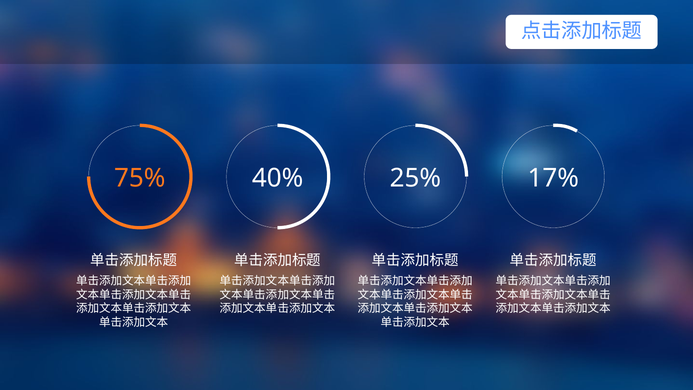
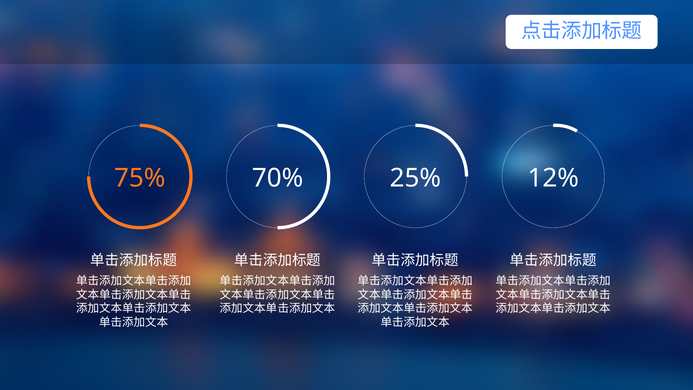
40%: 40% -> 70% (278, 178)
17%: 17% -> 12% (553, 178)
